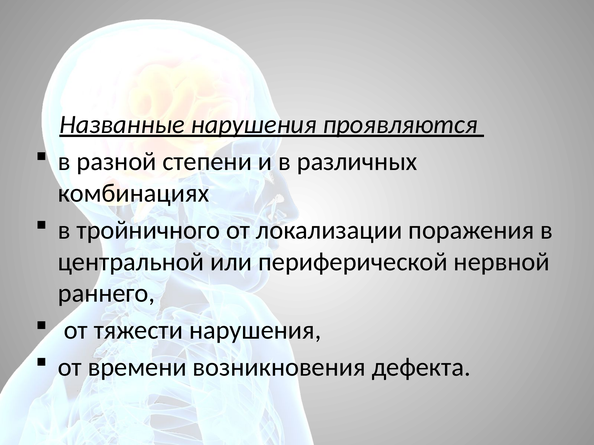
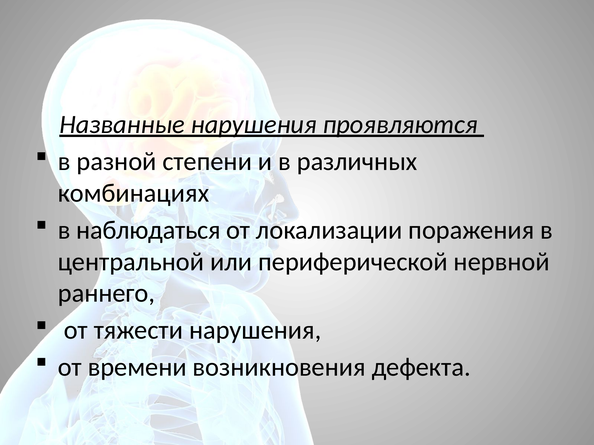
тройничного: тройничного -> наблюдаться (148, 230)
